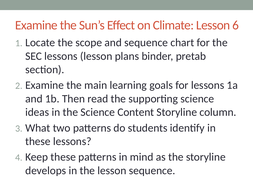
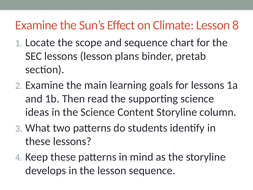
6: 6 -> 8 (236, 25)
